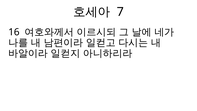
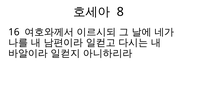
7: 7 -> 8 (120, 12)
